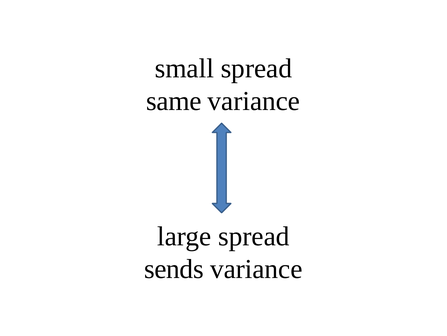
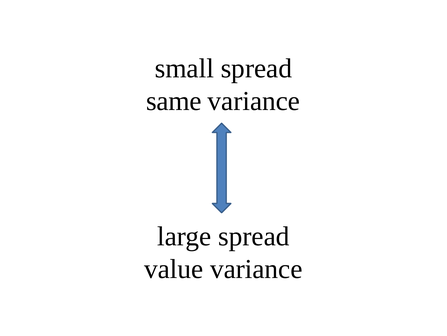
sends: sends -> value (174, 269)
